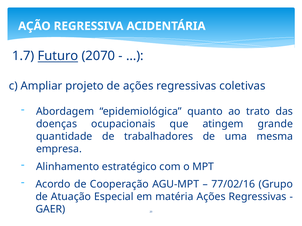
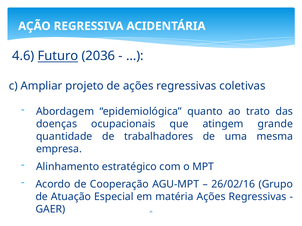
1.7: 1.7 -> 4.6 (23, 56)
2070: 2070 -> 2036 (98, 56)
77/02/16: 77/02/16 -> 26/02/16 (233, 185)
